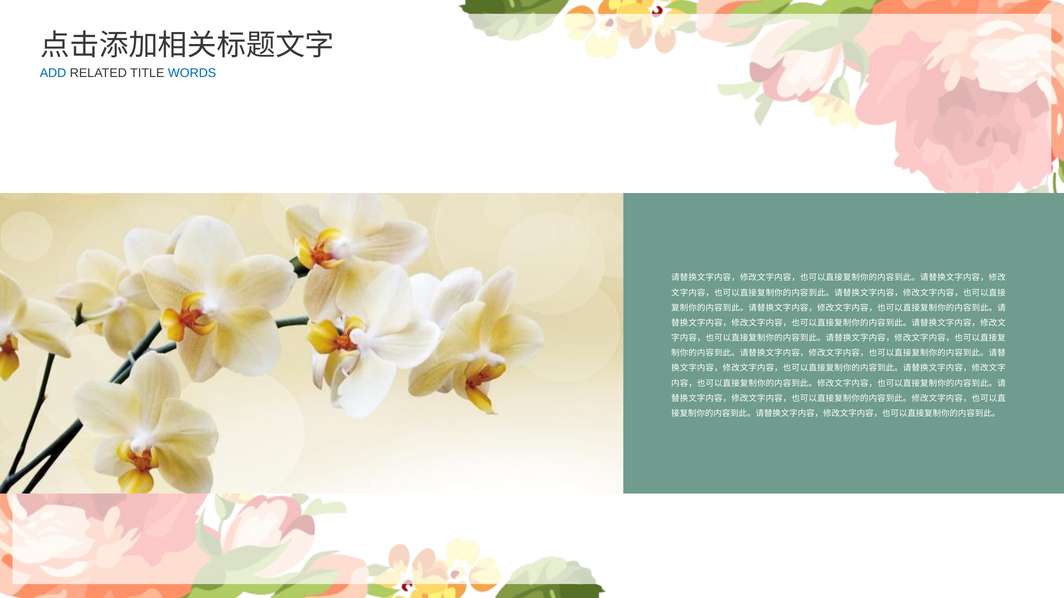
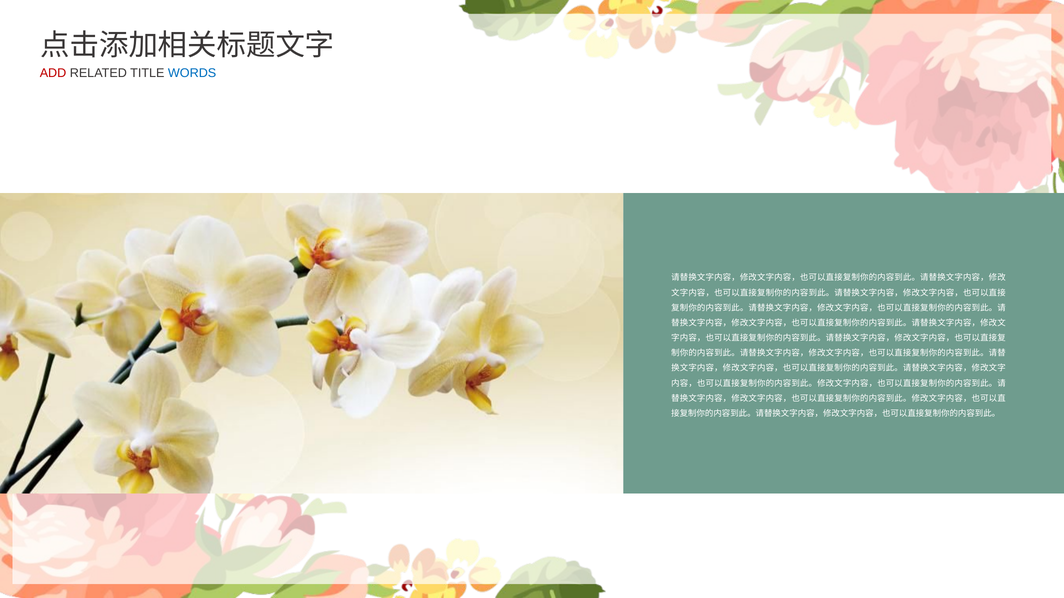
ADD colour: blue -> red (53, 73)
